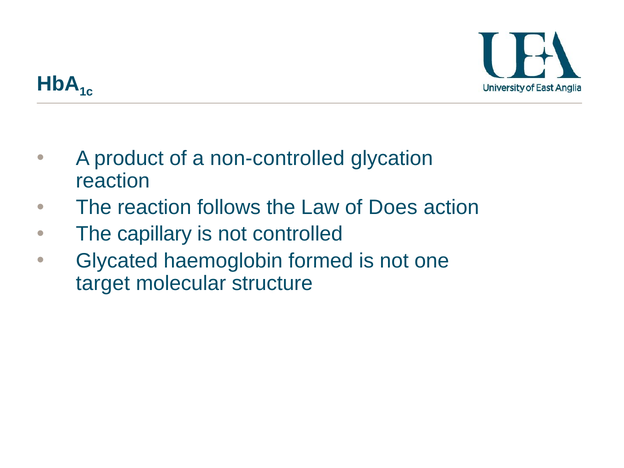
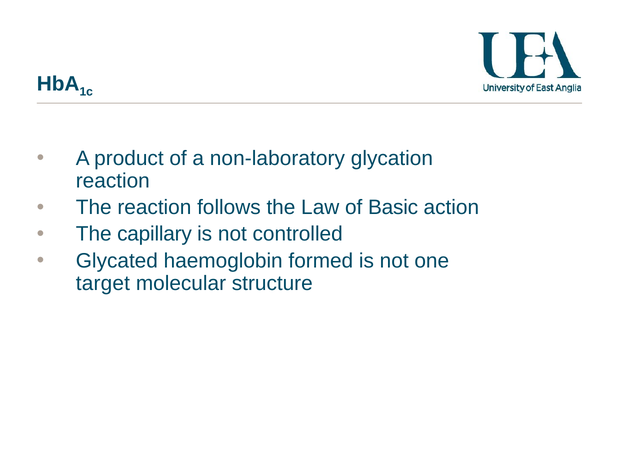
non-controlled: non-controlled -> non-laboratory (277, 158)
Does: Does -> Basic (393, 208)
